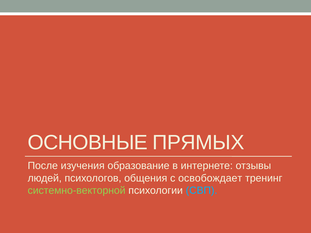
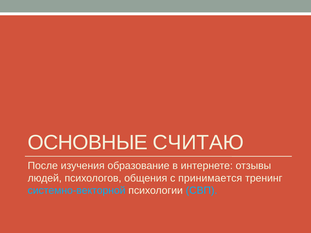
ПРЯМЫХ: ПРЯМЫХ -> СЧИТАЮ (198, 143)
освобождает: освобождает -> принимается (210, 178)
системно-векторной colour: light green -> light blue (77, 191)
